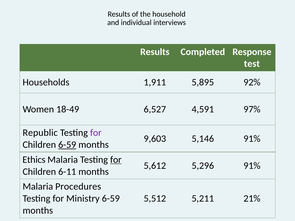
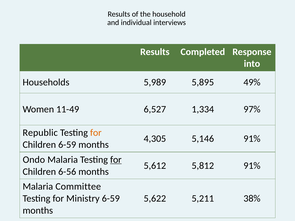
test: test -> into (252, 64)
1,911: 1,911 -> 5,989 (155, 82)
92%: 92% -> 49% (252, 82)
18-49: 18-49 -> 11-49 (68, 109)
4,591: 4,591 -> 1,334 (203, 109)
for colour: purple -> orange (96, 133)
9,603: 9,603 -> 4,305 (155, 139)
6-59 underline: present -> none (67, 145)
Ethics: Ethics -> Ondo (34, 160)
5,296: 5,296 -> 5,812 (203, 166)
6-11: 6-11 -> 6-56 (67, 172)
Procedures: Procedures -> Committee (78, 187)
5,512: 5,512 -> 5,622 (155, 199)
21%: 21% -> 38% (252, 199)
